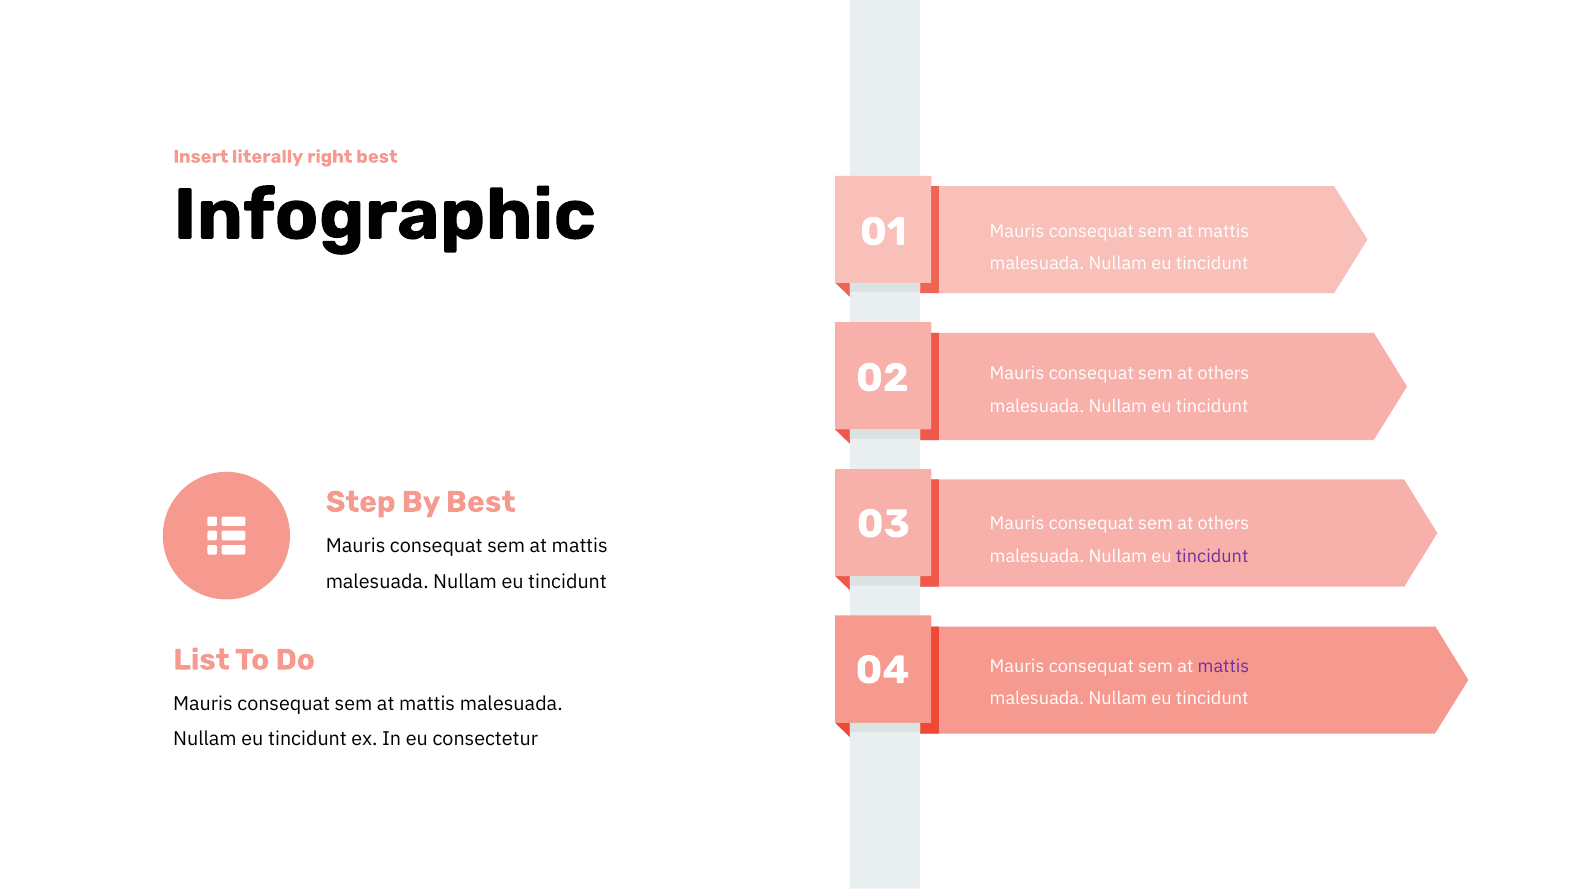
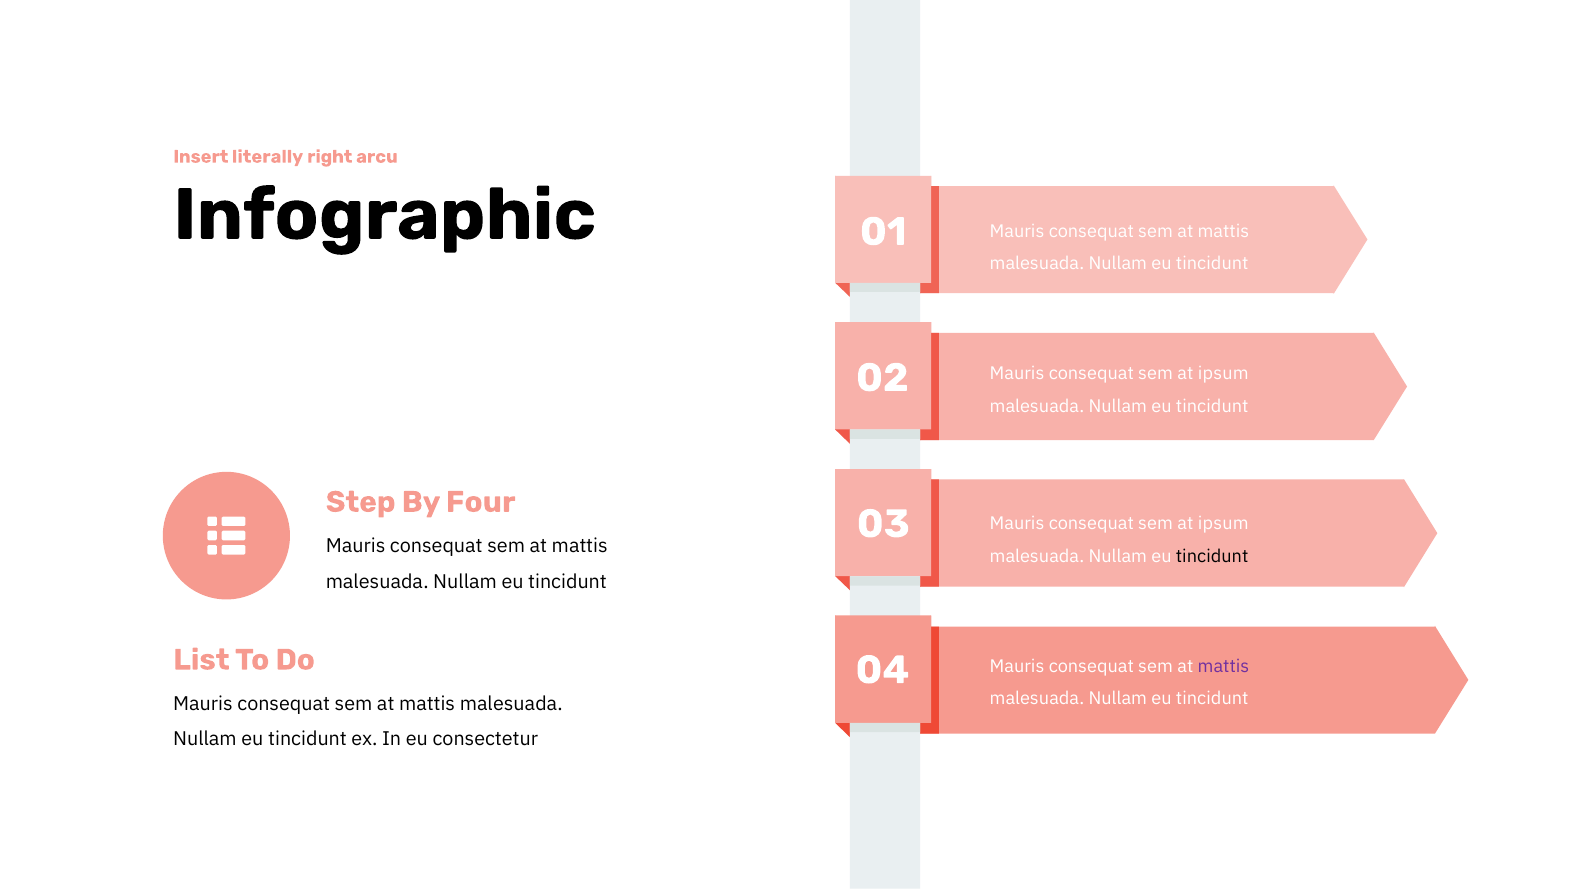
right best: best -> arcu (377, 157)
others: others -> ipsum (1223, 374)
By Best: Best -> Four (481, 502)
others: others -> ipsum (1223, 523)
tincidunt colour: purple -> black (1212, 556)
